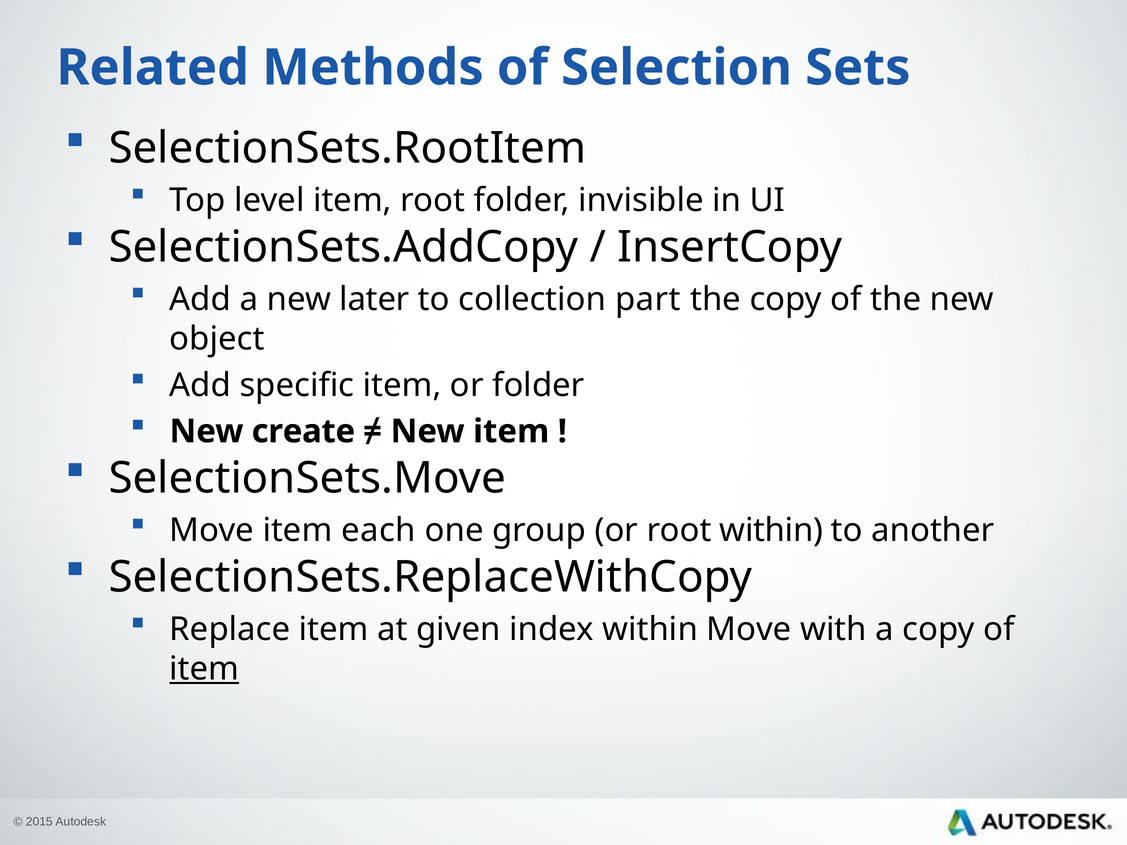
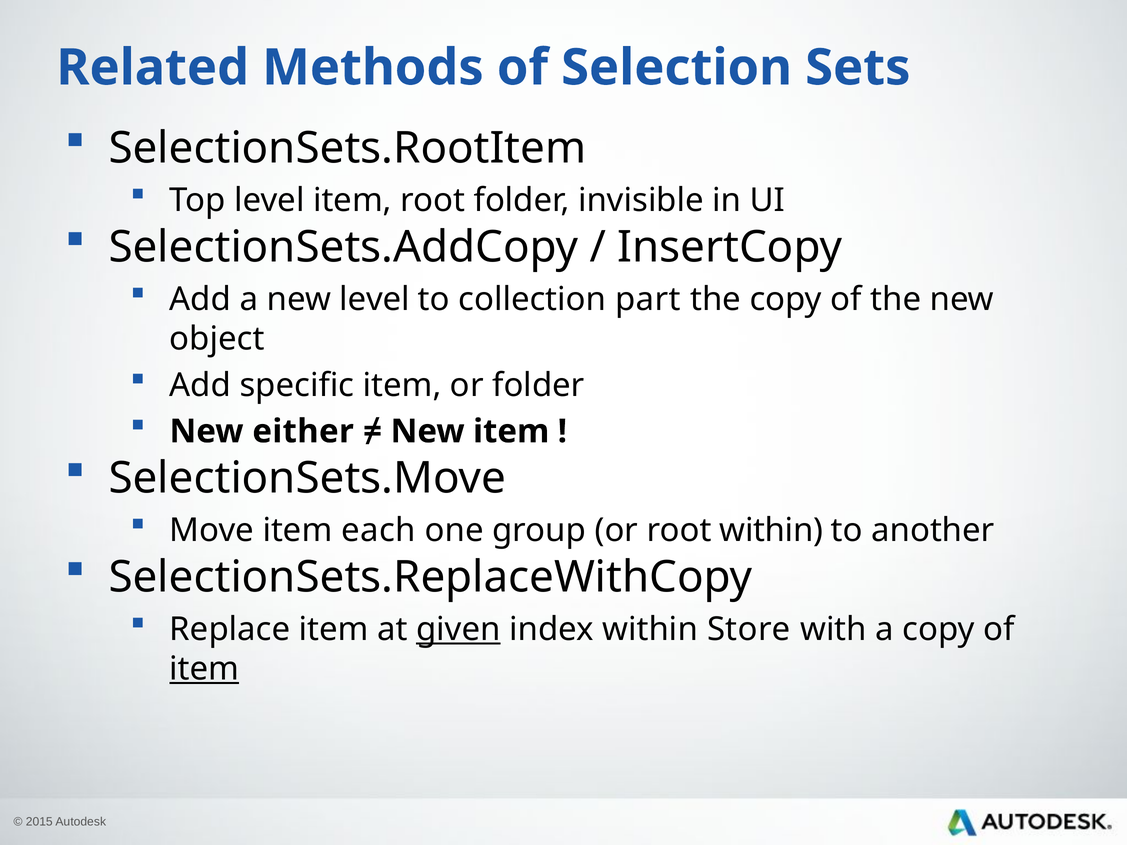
new later: later -> level (375, 299)
create: create -> either (303, 431)
given underline: none -> present (458, 629)
within Move: Move -> Store (749, 629)
